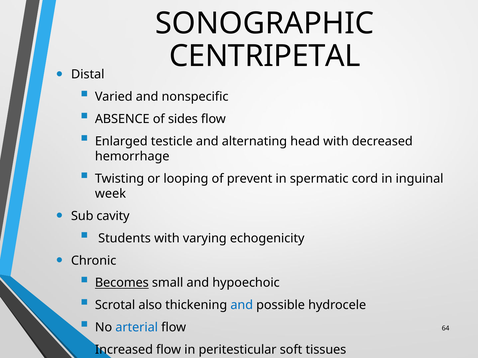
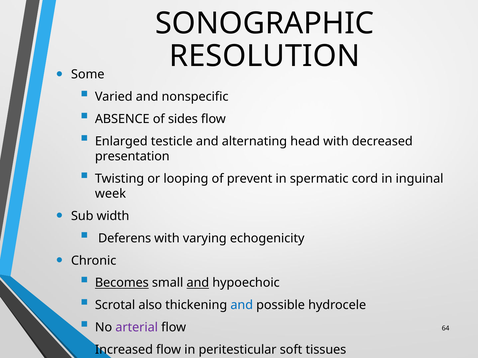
CENTRIPETAL: CENTRIPETAL -> RESOLUTION (265, 56)
Distal: Distal -> Some (88, 75)
hemorrhage: hemorrhage -> presentation (132, 157)
cavity: cavity -> width (113, 216)
Students: Students -> Deferens (125, 239)
and underline: none -> present (198, 283)
arterial colour: blue -> purple (137, 328)
